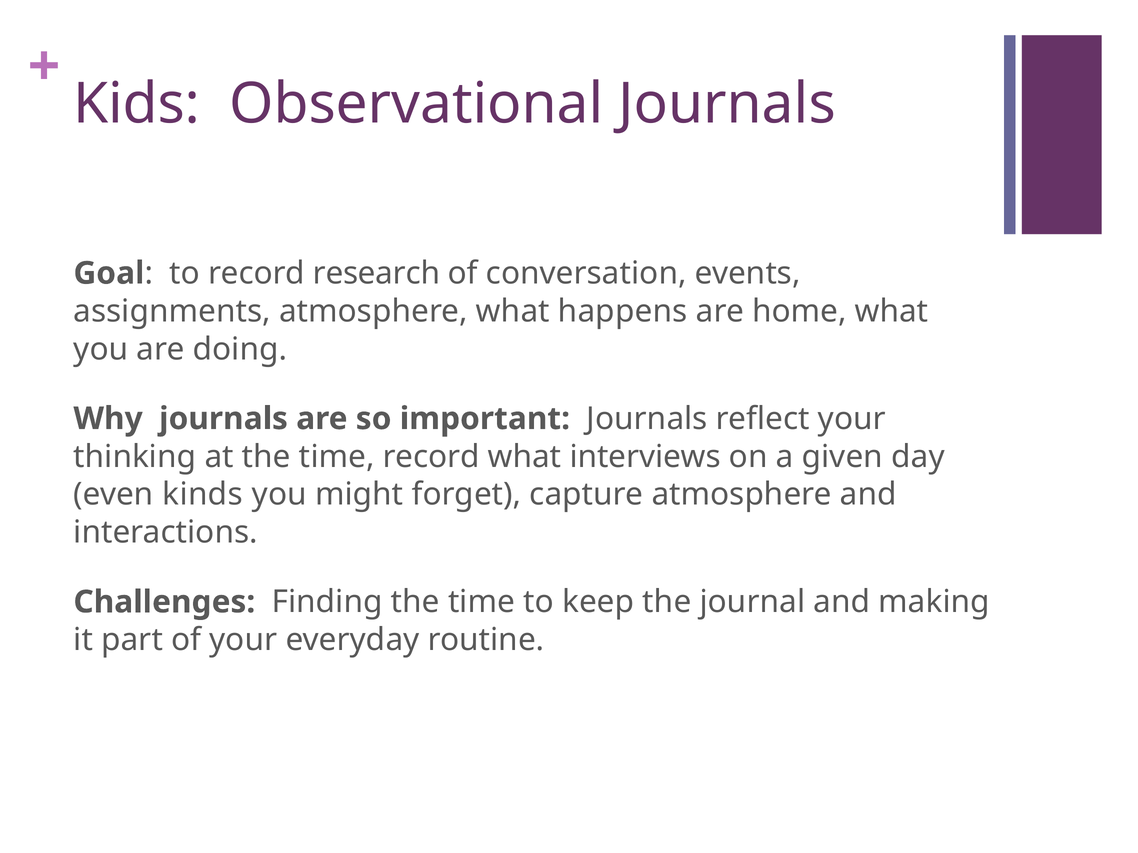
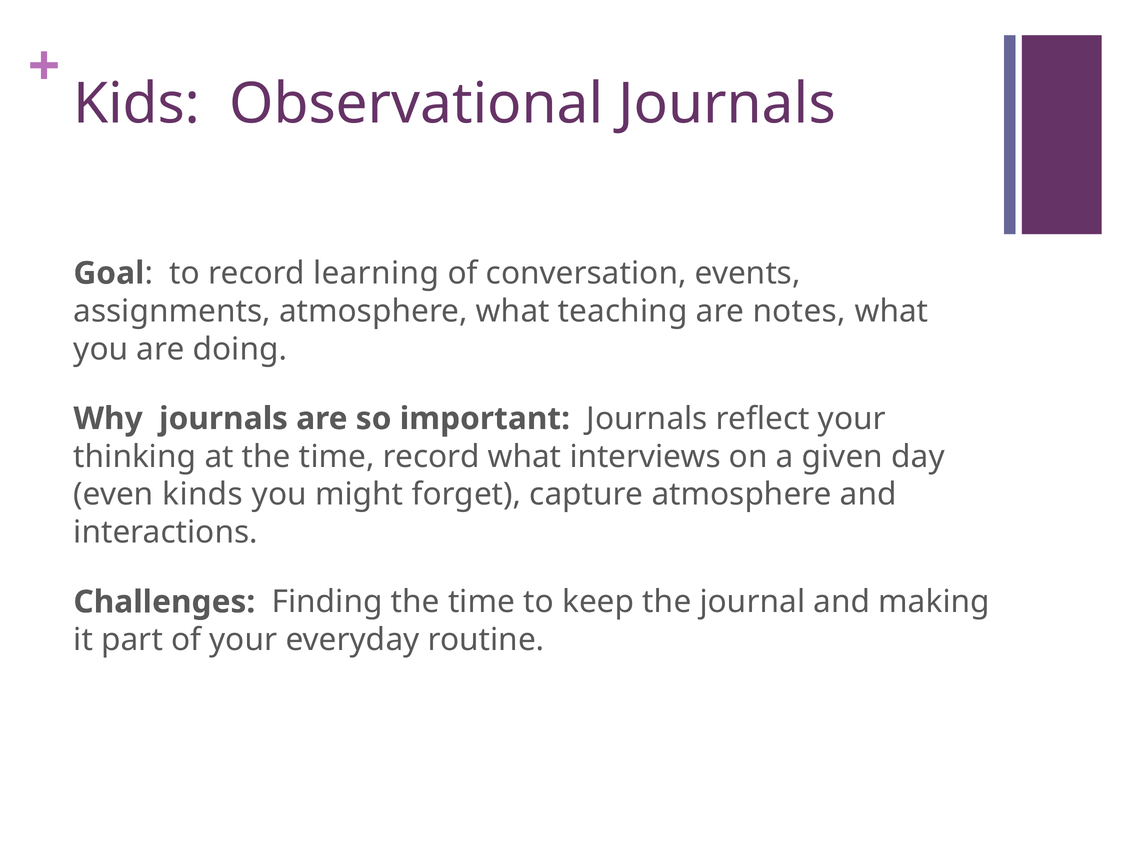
research: research -> learning (376, 273)
happens: happens -> teaching (623, 311)
home: home -> notes (799, 311)
